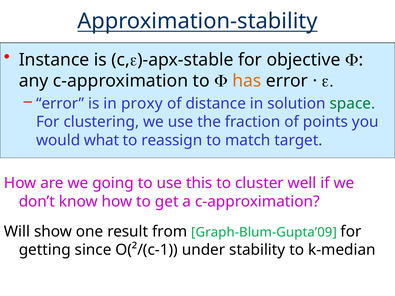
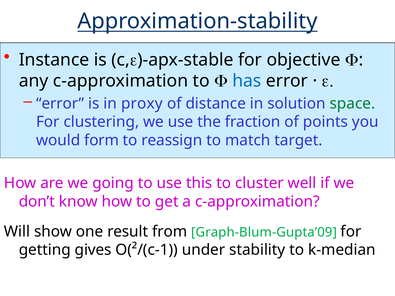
has colour: orange -> blue (247, 81)
what: what -> form (102, 140)
since: since -> gives (93, 250)
